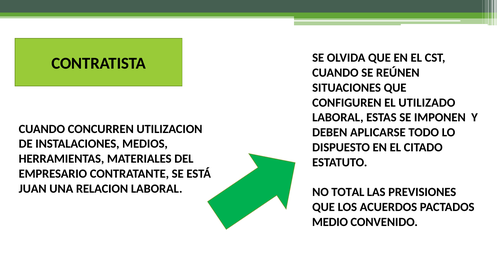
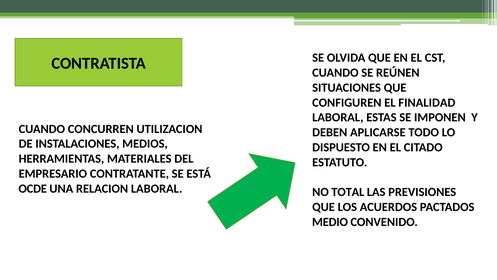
UTILIZADO: UTILIZADO -> FINALIDAD (427, 102)
JUAN: JUAN -> OCDE (33, 188)
